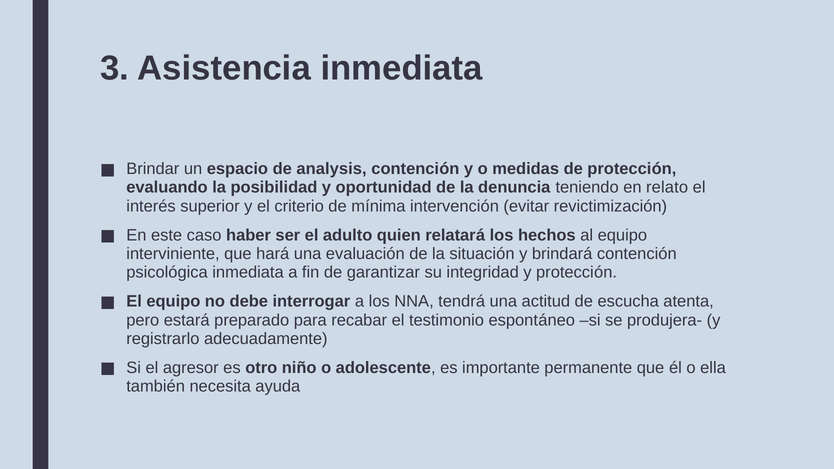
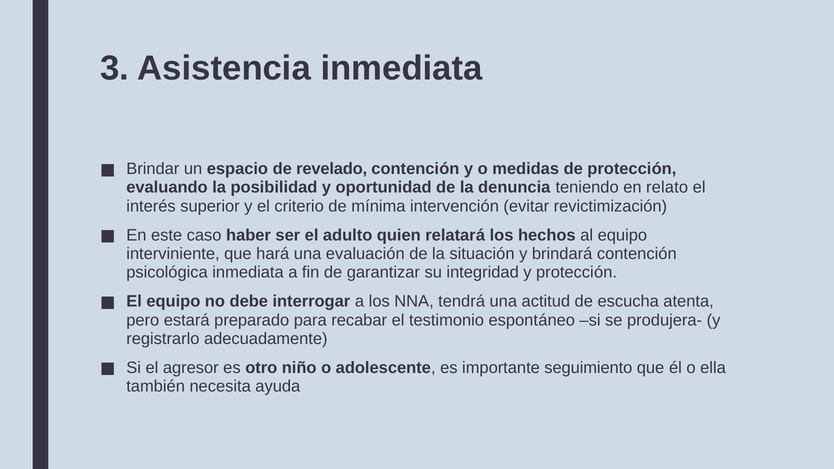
analysis: analysis -> revelado (332, 169)
permanente: permanente -> seguimiento (588, 368)
